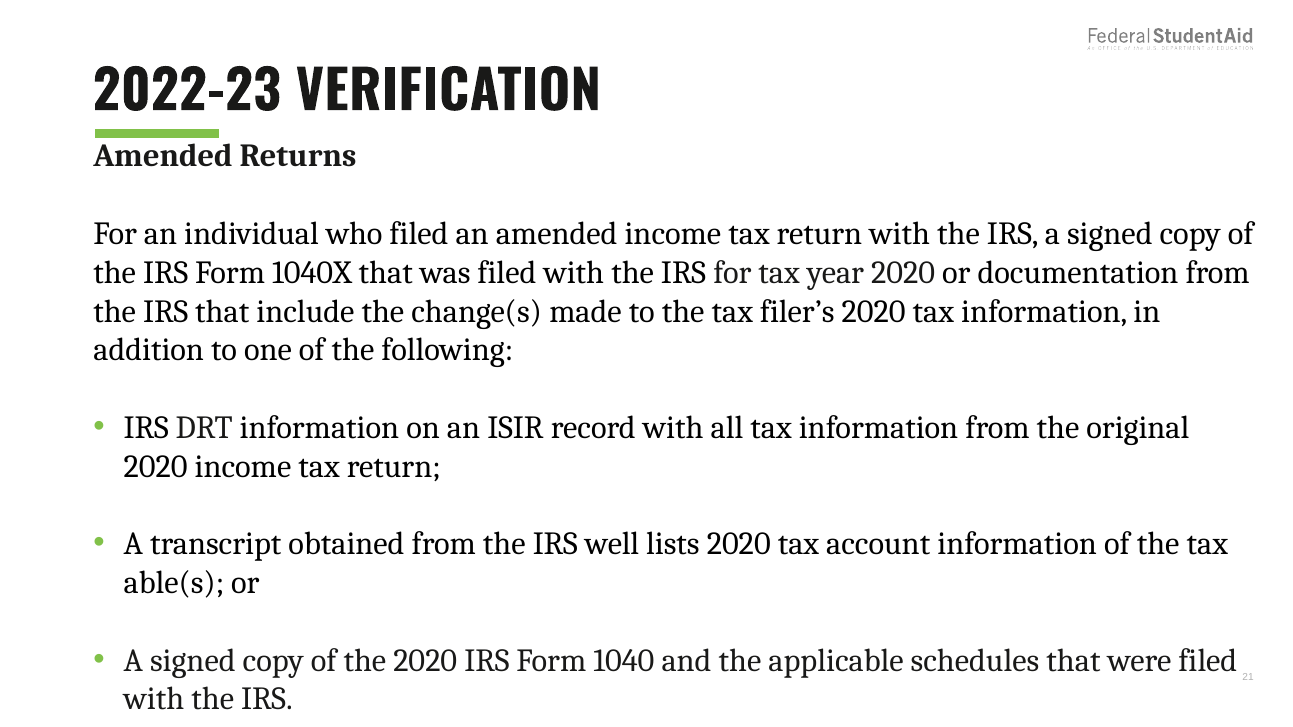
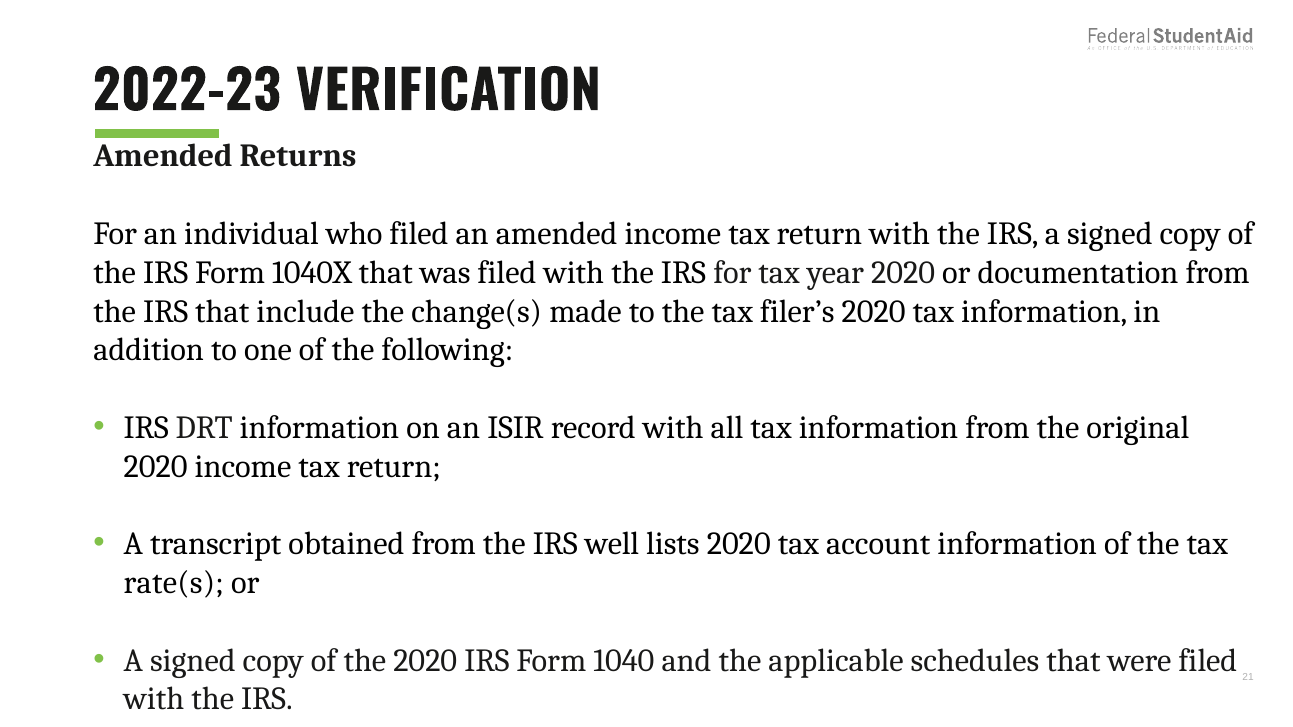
able(s: able(s -> rate(s (174, 583)
